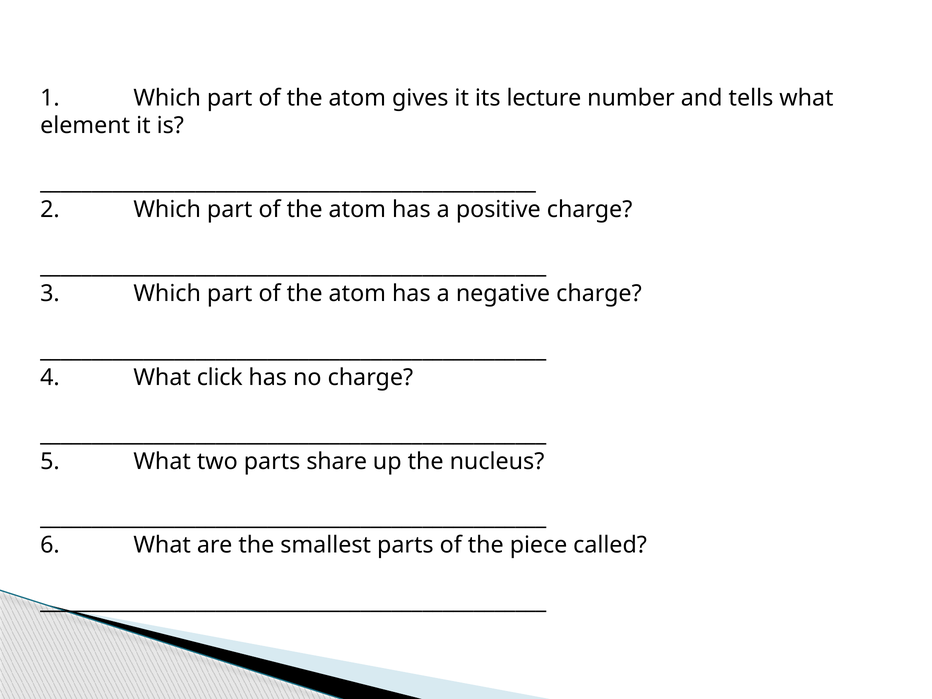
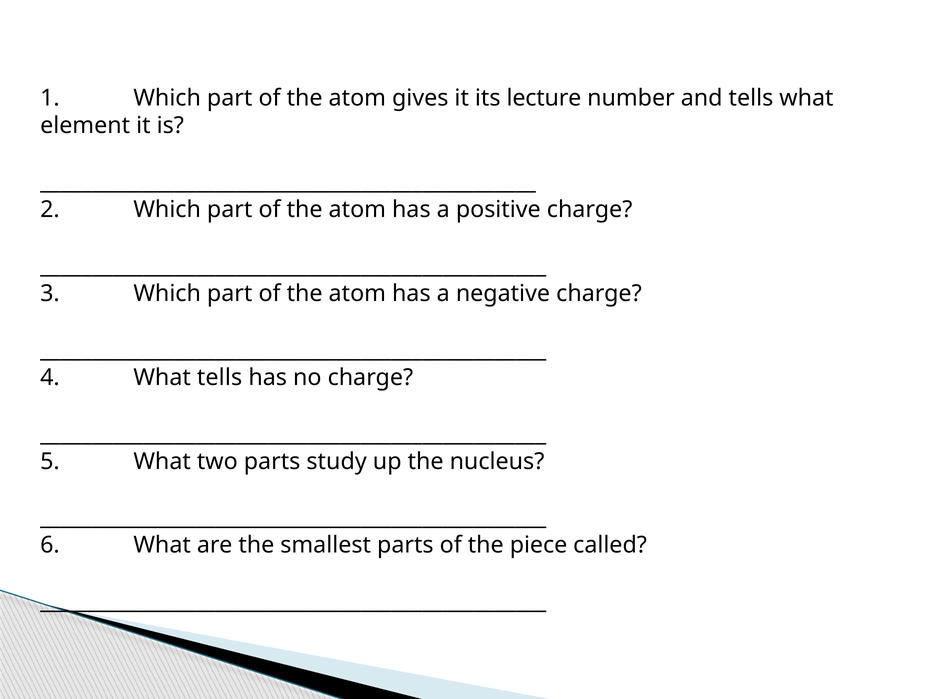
What click: click -> tells (220, 377)
share: share -> study (337, 461)
